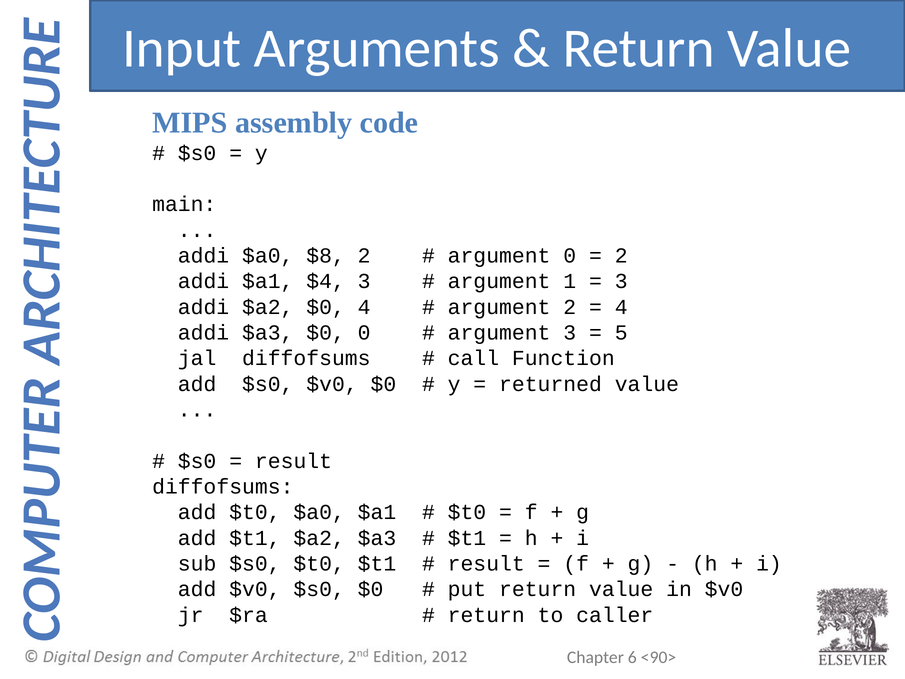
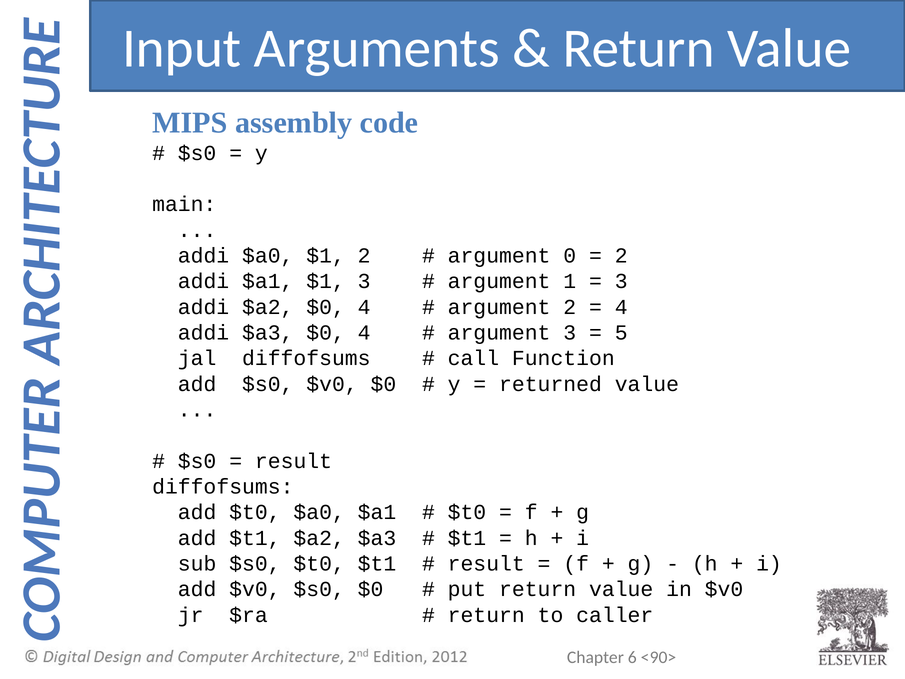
$a0 $8: $8 -> $1 (326, 256)
$a1 $4: $4 -> $1 (326, 281)
$a3 $0 0: 0 -> 4 (364, 333)
